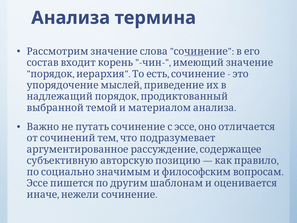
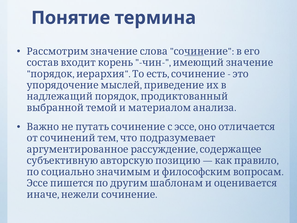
Анализа: Анализа -> Понятие (71, 18)
